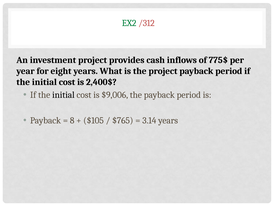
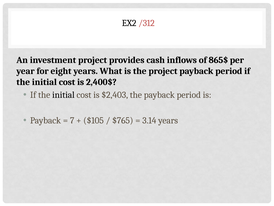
EX2 colour: green -> black (129, 23)
775$: 775$ -> 865$ (218, 60)
$9,006: $9,006 -> $2,403 (115, 95)
8: 8 -> 7 (72, 120)
